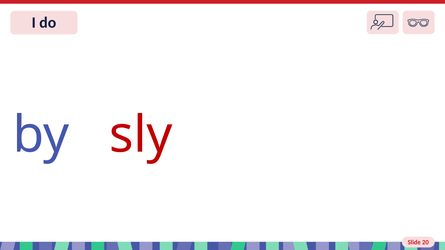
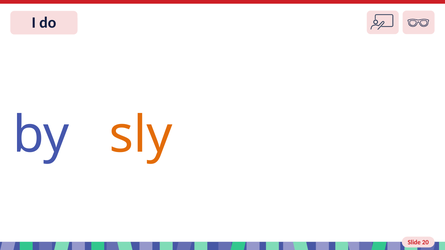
sly colour: red -> orange (141, 135)
